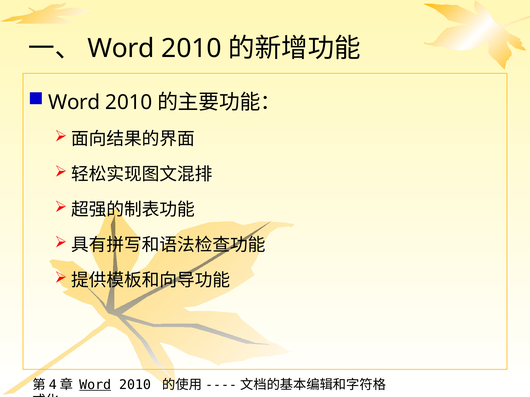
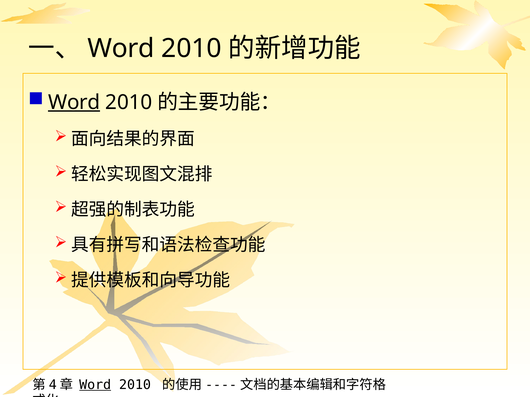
Word underline: none -> present (74, 102)
